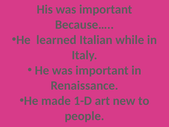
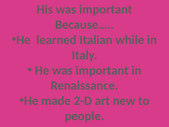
1-D: 1-D -> 2-D (83, 101)
